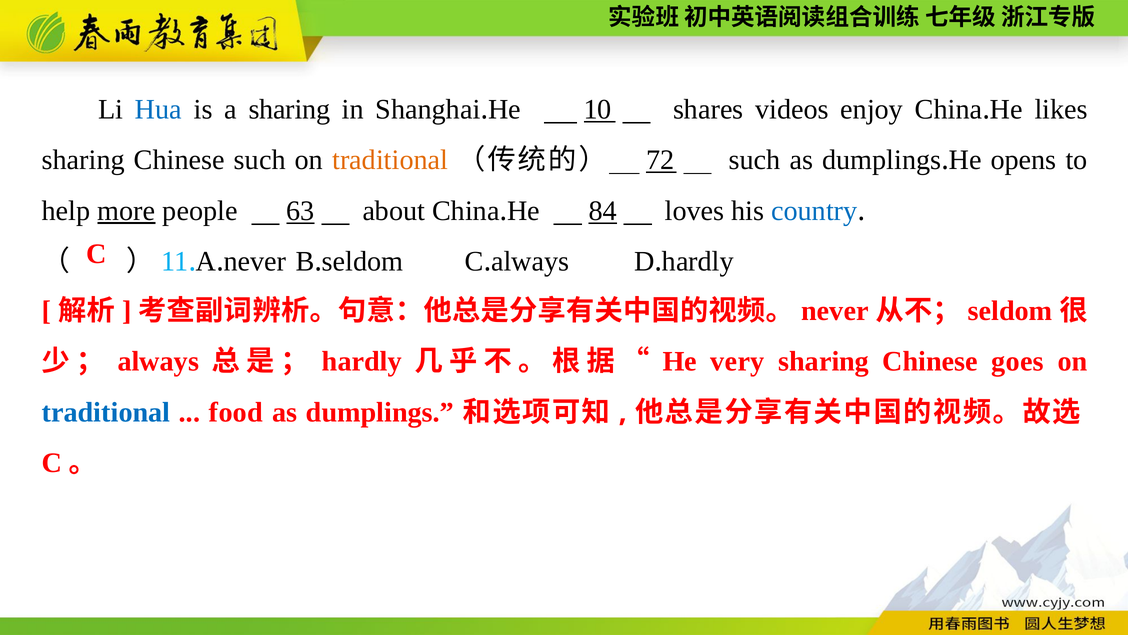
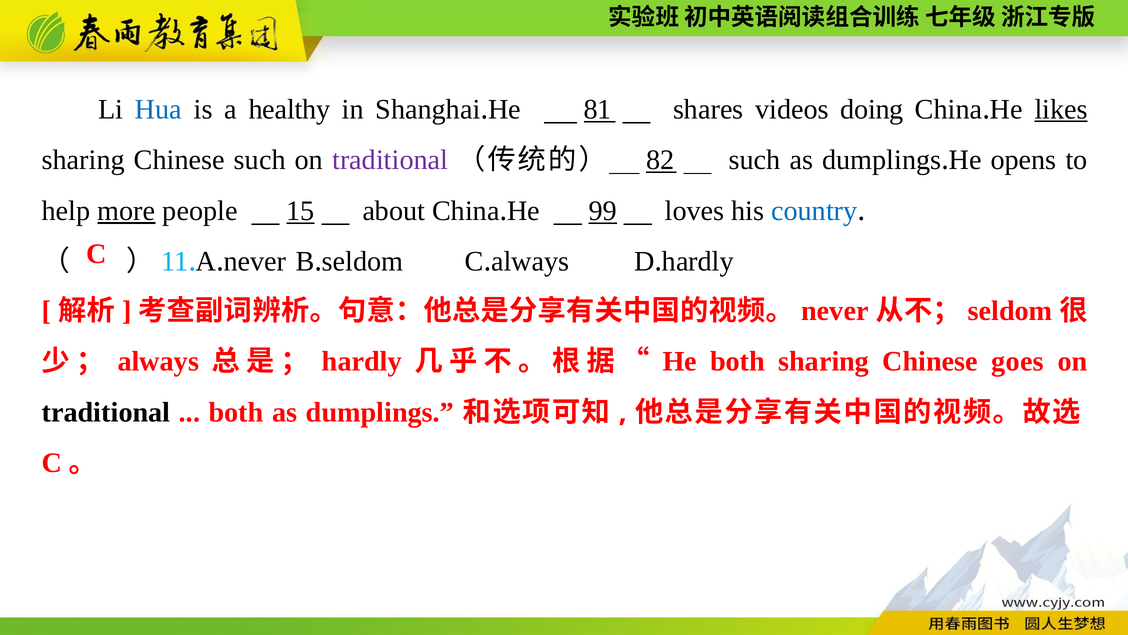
a sharing: sharing -> healthy (289, 109)
10: 10 -> 81 (598, 109)
enjoy: enjoy -> doing (872, 109)
likes underline: none -> present (1061, 109)
traditional colour: orange -> purple (390, 160)
72: 72 -> 82 (660, 160)
63: 63 -> 15 (300, 211)
84: 84 -> 99 (603, 211)
very: very -> both (738, 361)
traditional colour: blue -> black (106, 412)
food: food -> both (236, 412)
